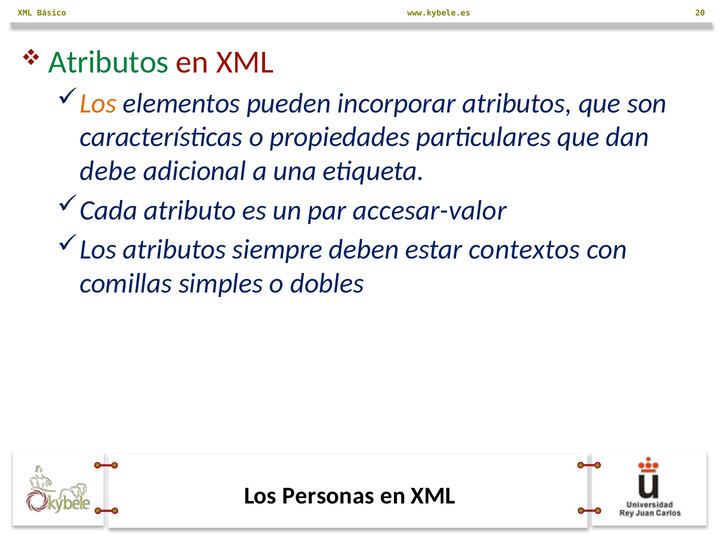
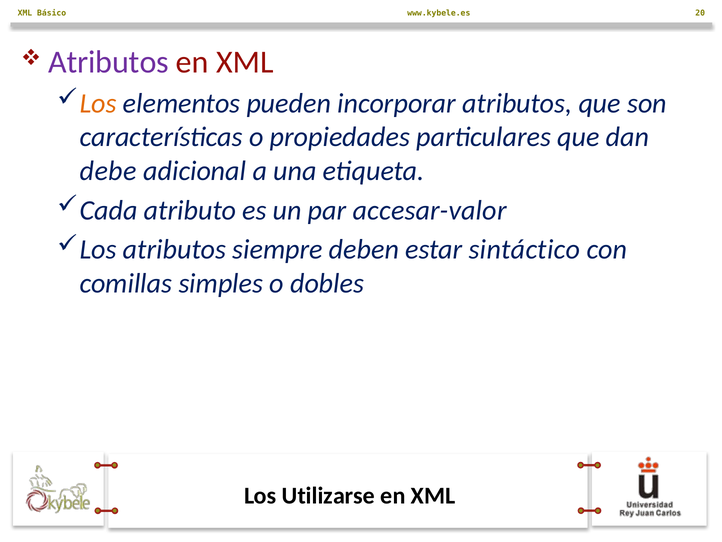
Atributos colour: green -> purple (108, 62)
contextos: contextos -> sintáctico (524, 249)
Personas: Personas -> Utilizarse (328, 496)
